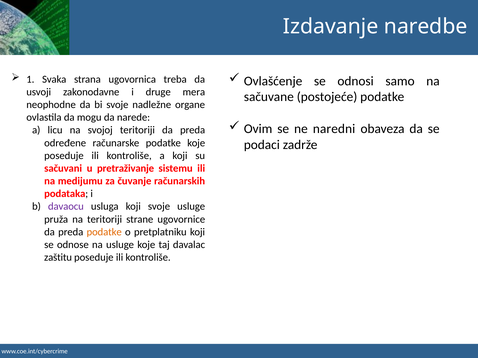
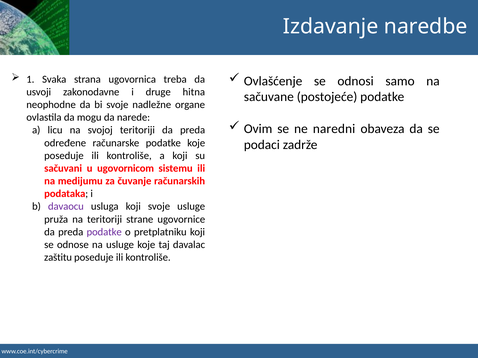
mera: mera -> hitna (194, 92)
pretraživanje: pretraživanje -> ugovornicom (126, 169)
podatke colour: orange -> purple (104, 232)
